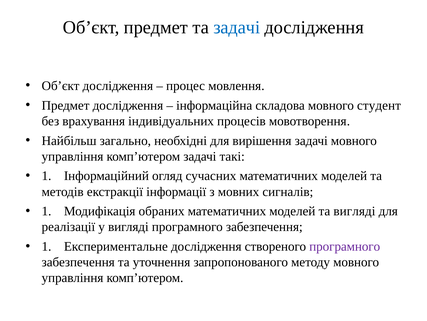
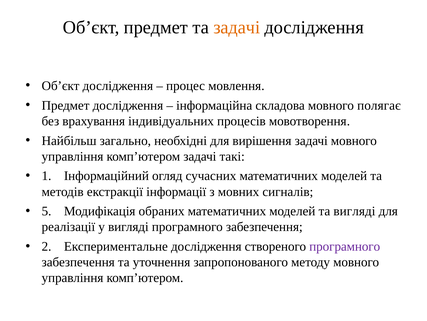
задачі colour: blue -> orange (237, 27)
студент: студент -> полягає (379, 105)
1: 1 -> 5 (47, 211)
1: 1 -> 2 (47, 246)
